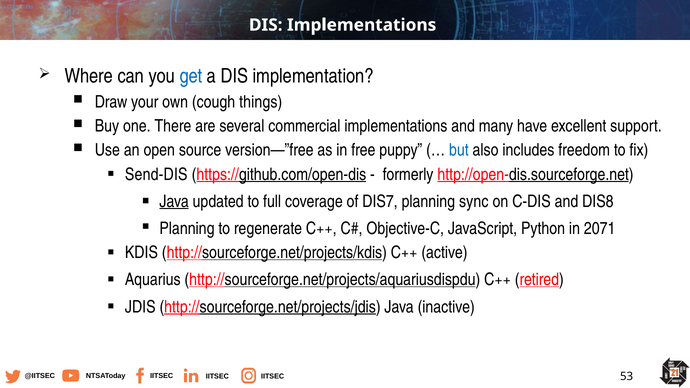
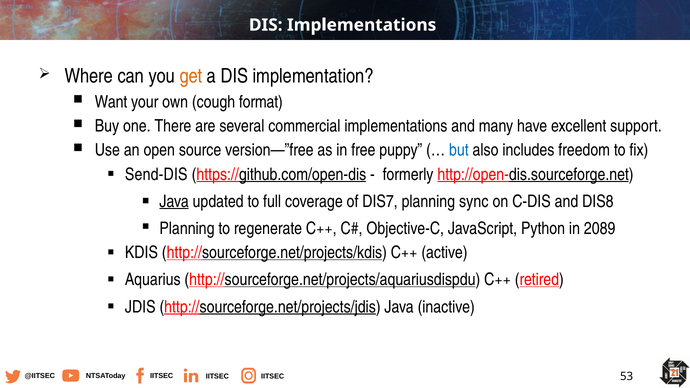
get colour: blue -> orange (191, 76)
Draw: Draw -> Want (111, 102)
things: things -> format (261, 102)
2071: 2071 -> 2089 (600, 229)
